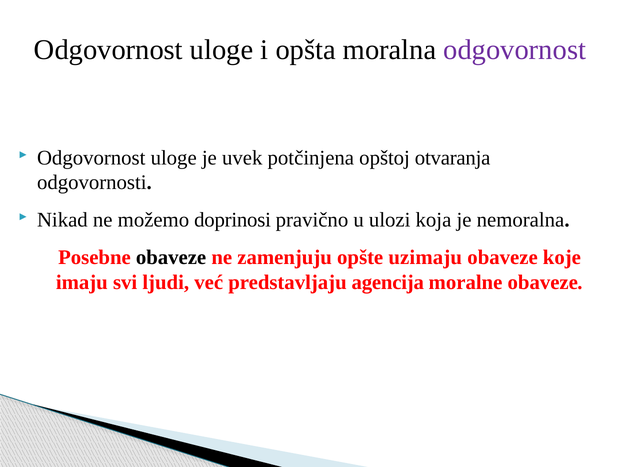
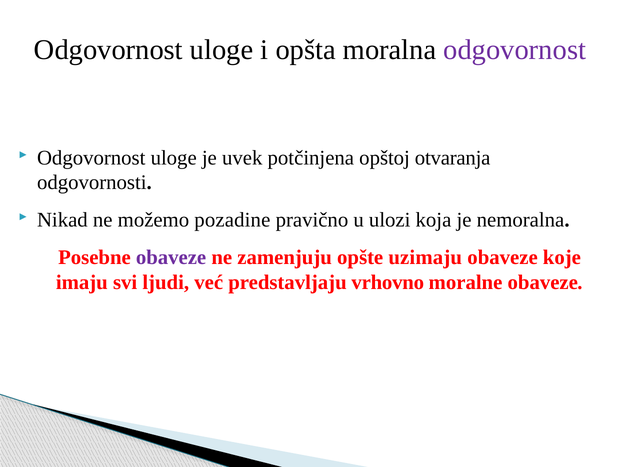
doprinosi: doprinosi -> pozadine (232, 220)
obaveze colour: black -> purple (171, 257)
agencija: agencija -> vrhovno (388, 282)
